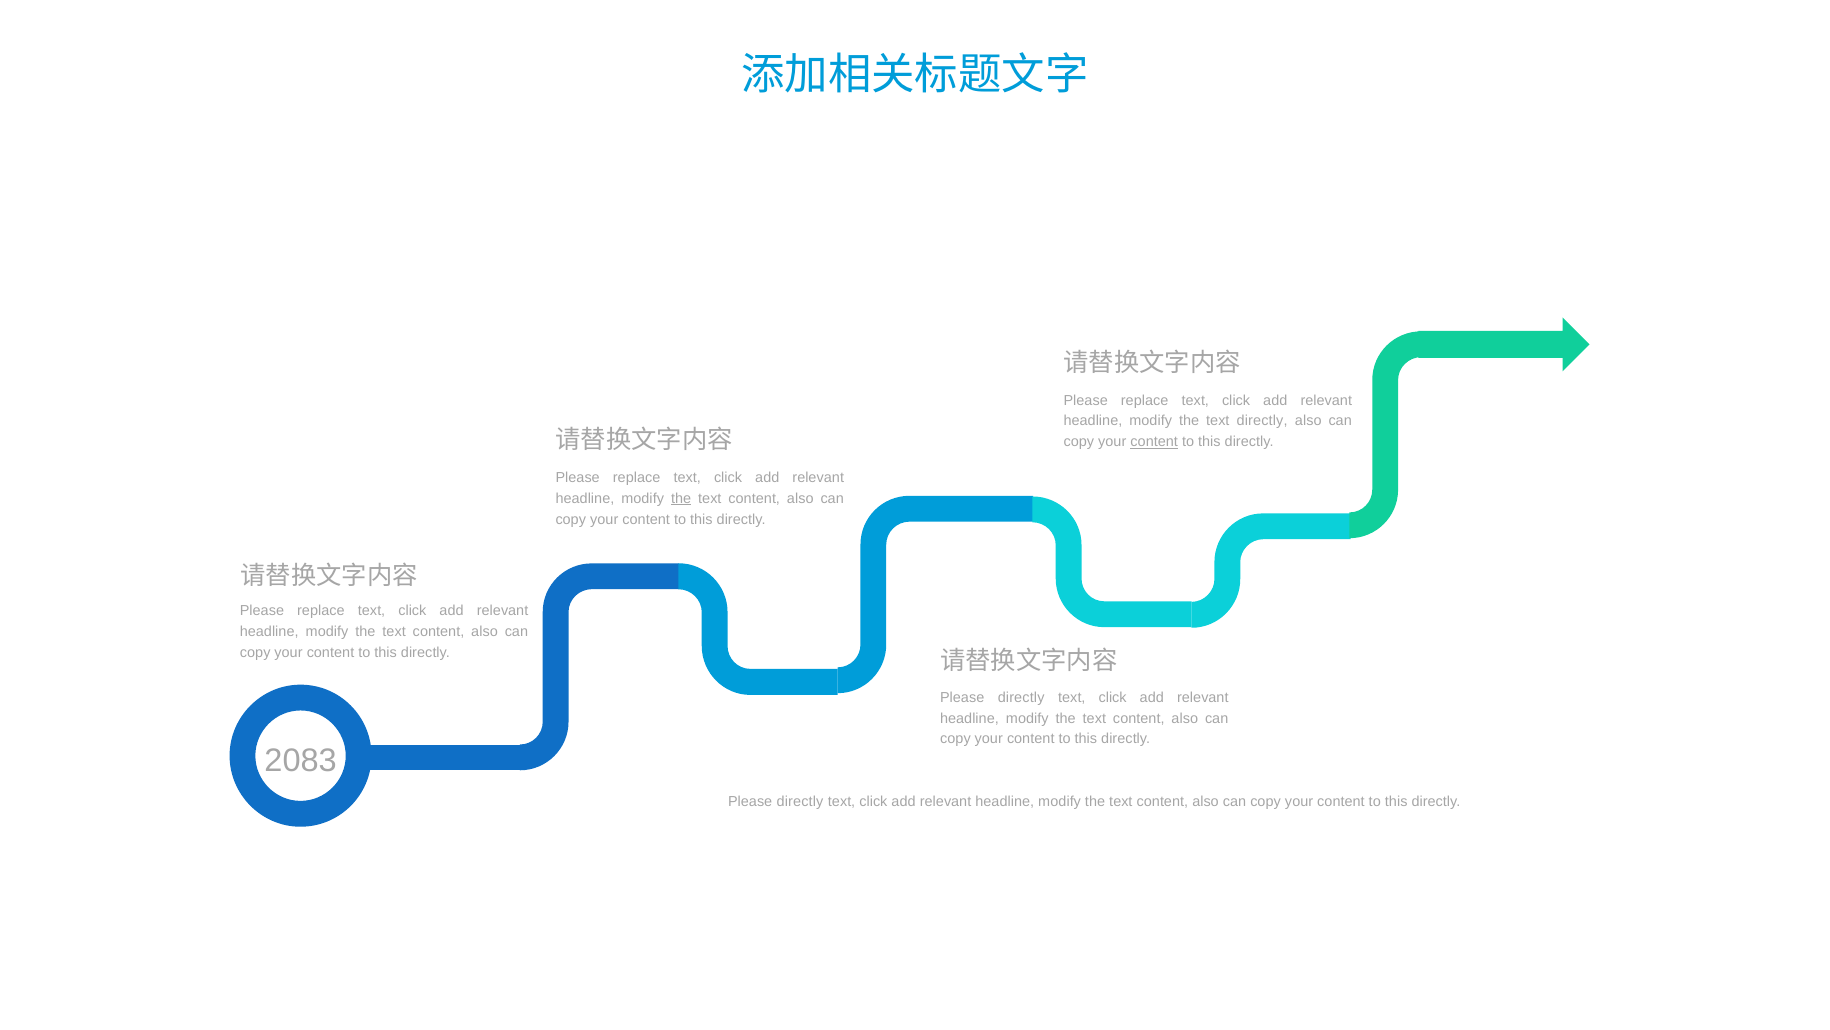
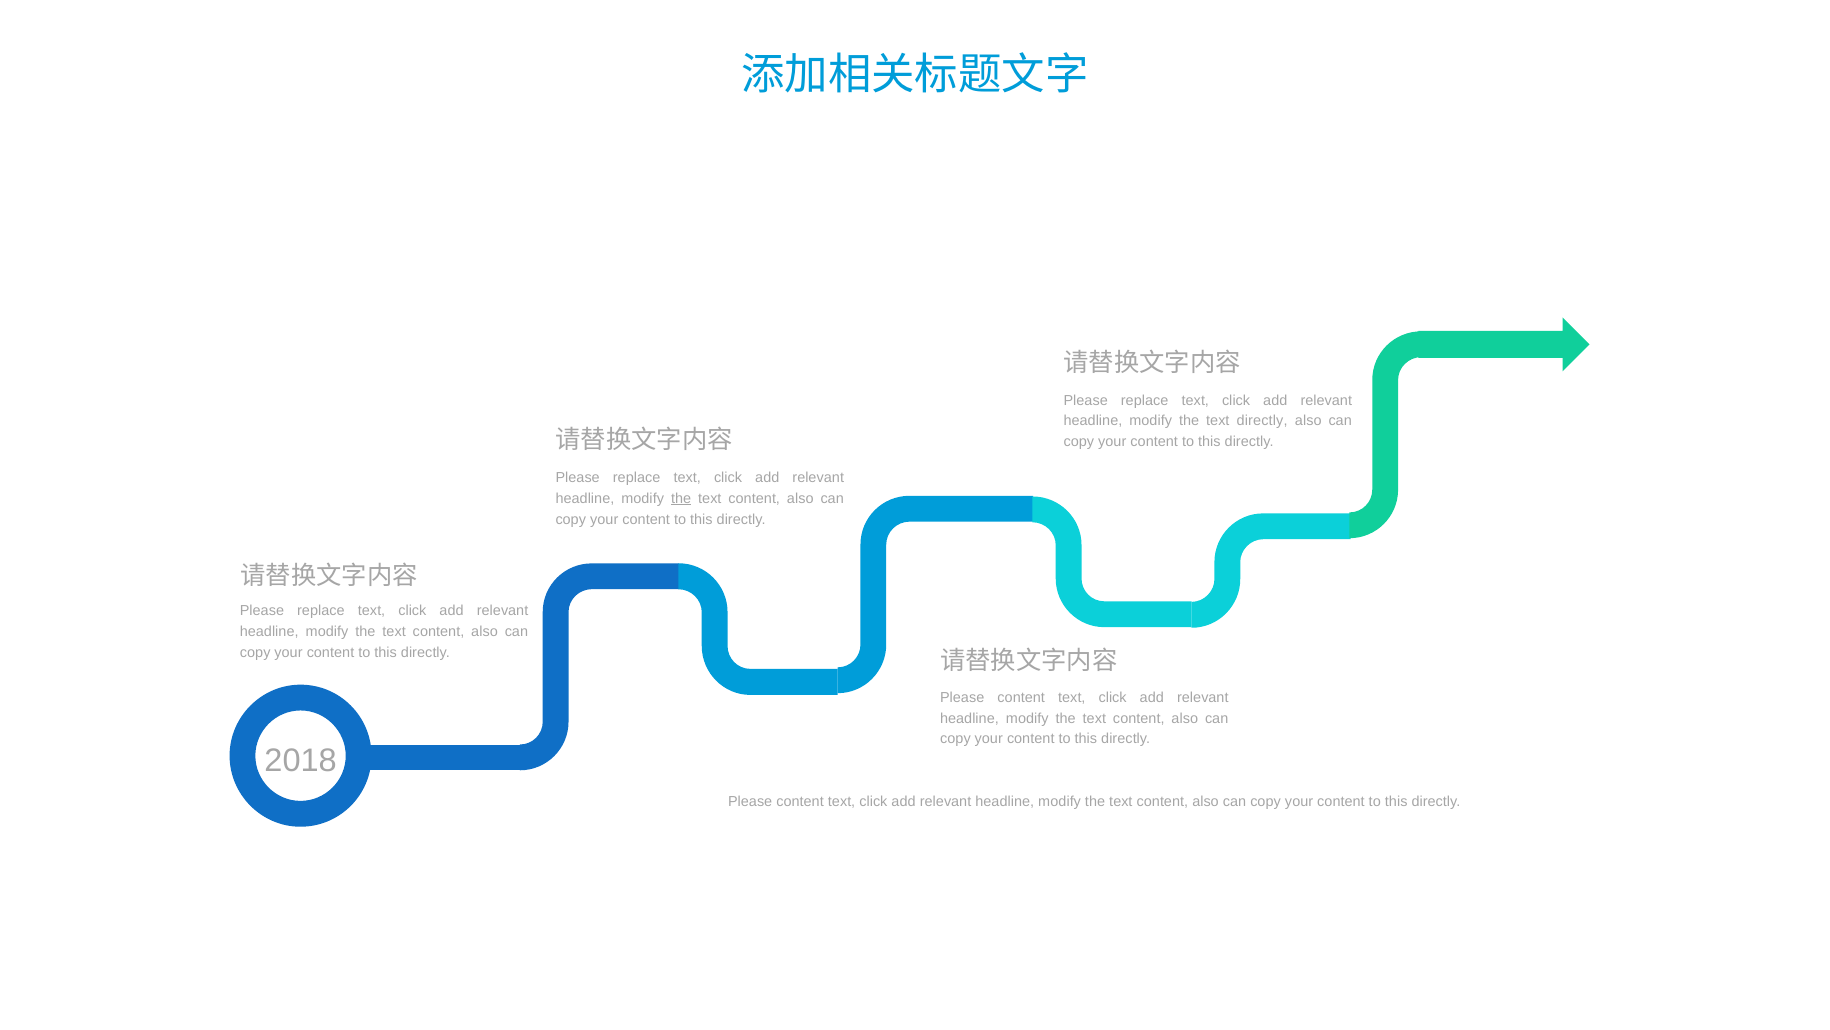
content underline: present -> none (1154, 441)
directly: directly -> content (1021, 697)
2083: 2083 -> 2018 (301, 760)
directly: directly -> content (800, 801)
